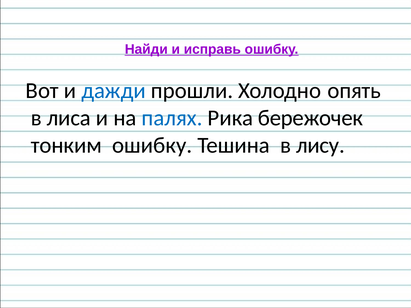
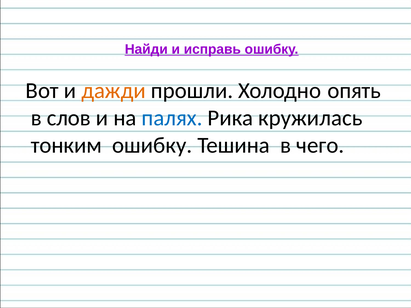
дажди colour: blue -> orange (114, 91)
лиса: лиса -> слов (69, 118)
бережочек: бережочек -> кружилась (310, 118)
лису: лису -> чего (320, 145)
